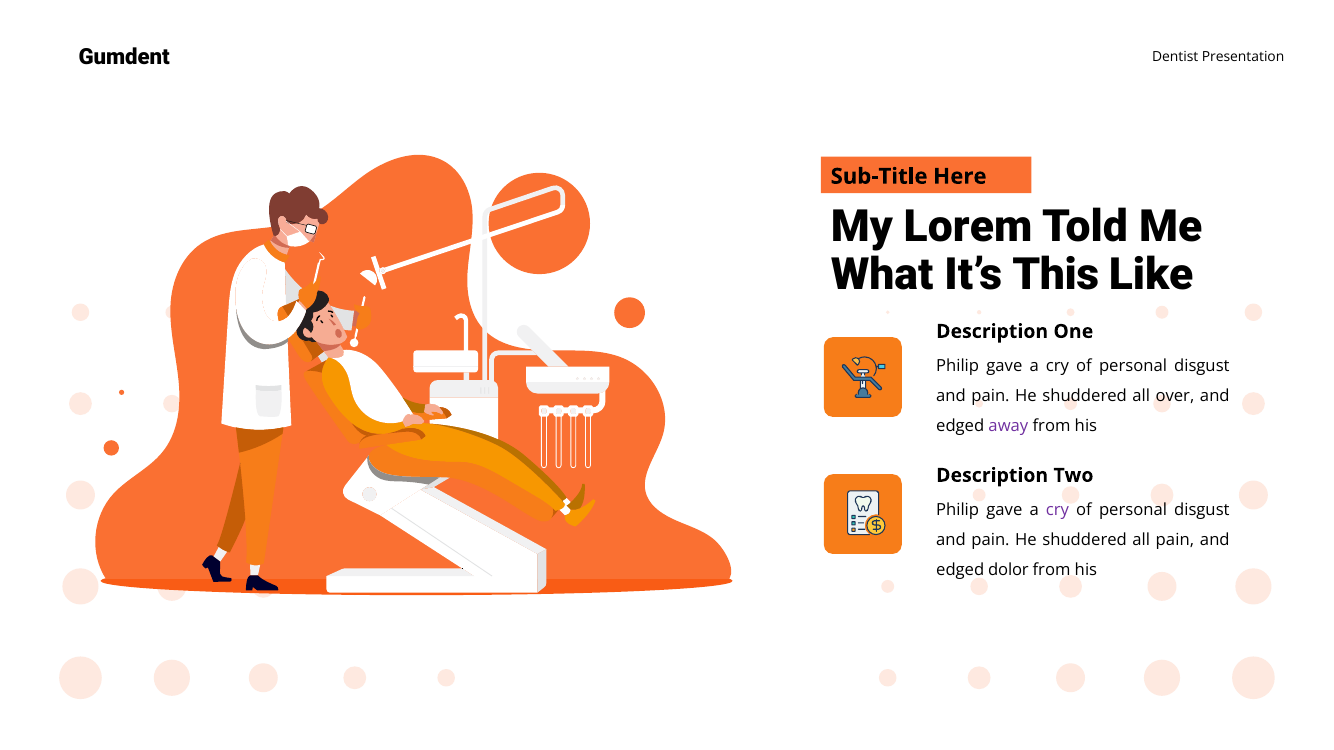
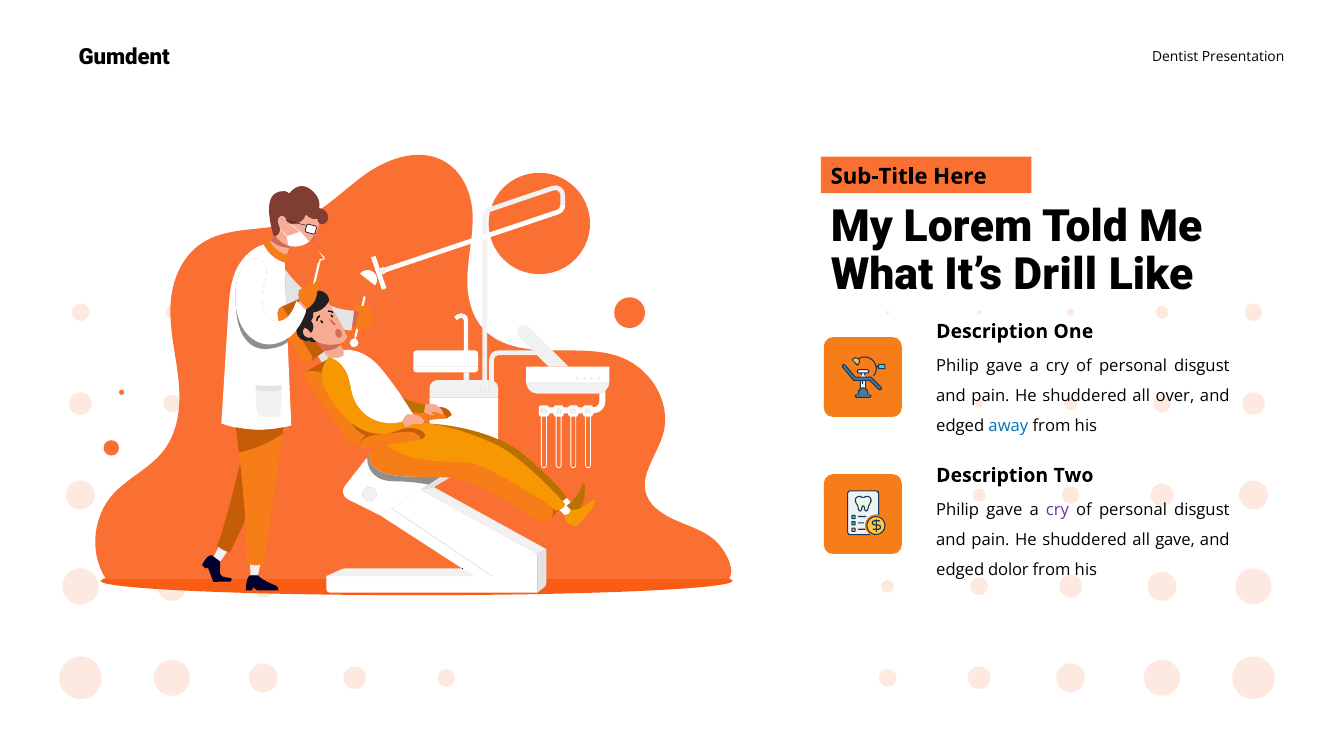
This: This -> Drill (1055, 275)
away colour: purple -> blue (1008, 426)
all pain: pain -> gave (1175, 540)
